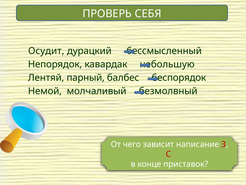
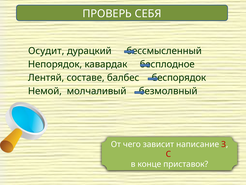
небольшую: небольшую -> бесплодное (167, 64)
парный: парный -> составе (86, 78)
